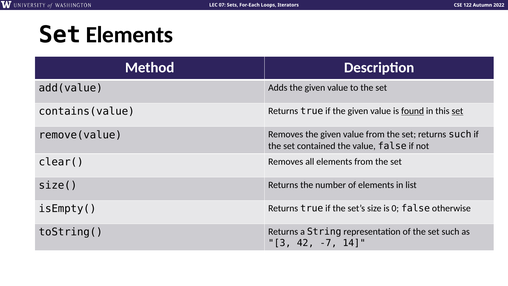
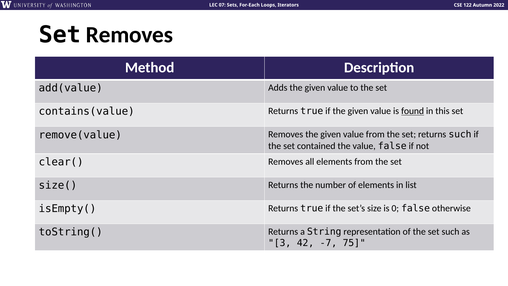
Set Elements: Elements -> Removes (129, 35)
set underline: present -> none (457, 111)
14: 14 -> 75 (354, 243)
